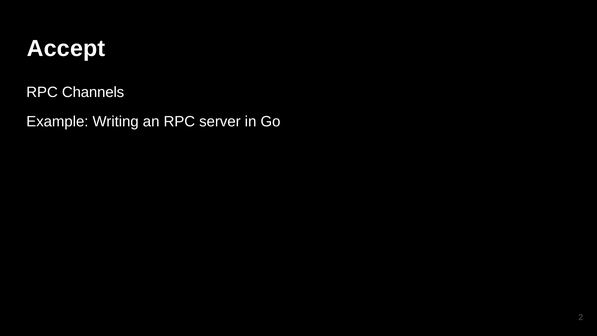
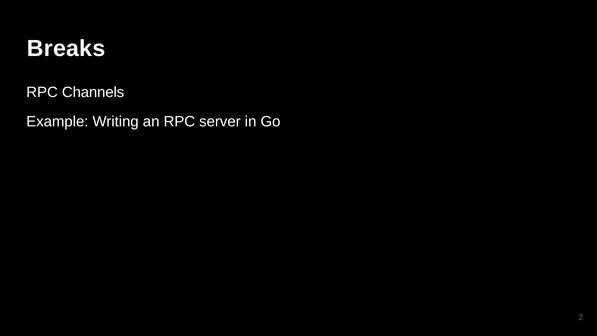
Accept: Accept -> Breaks (66, 48)
